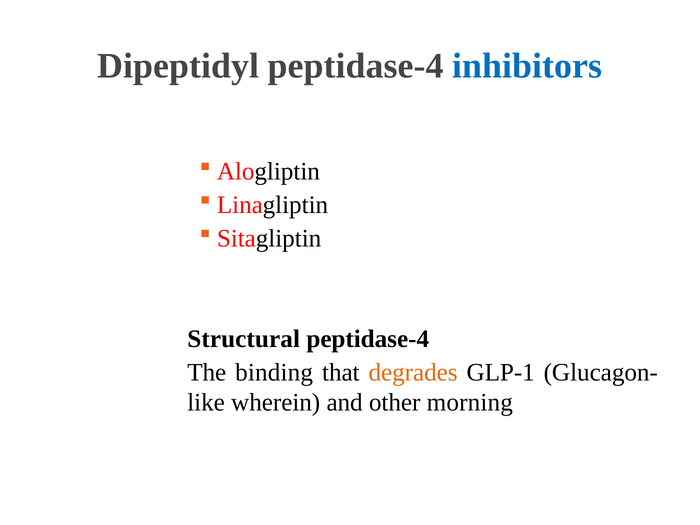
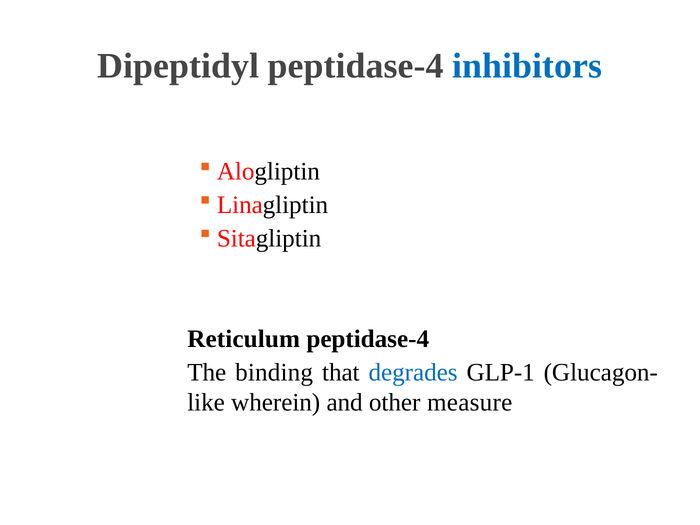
Structural: Structural -> Reticulum (244, 339)
degrades colour: orange -> blue (413, 372)
morning: morning -> measure (470, 402)
